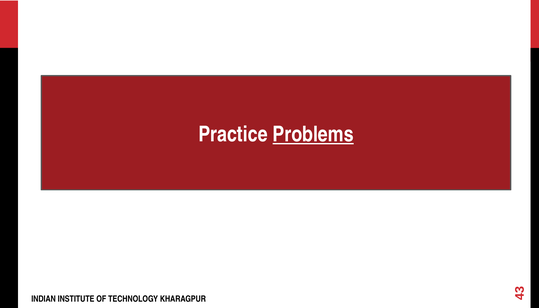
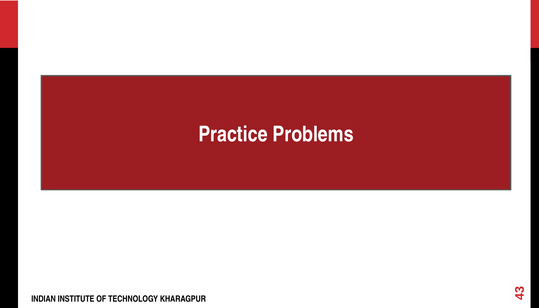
Problems underline: present -> none (313, 134)
